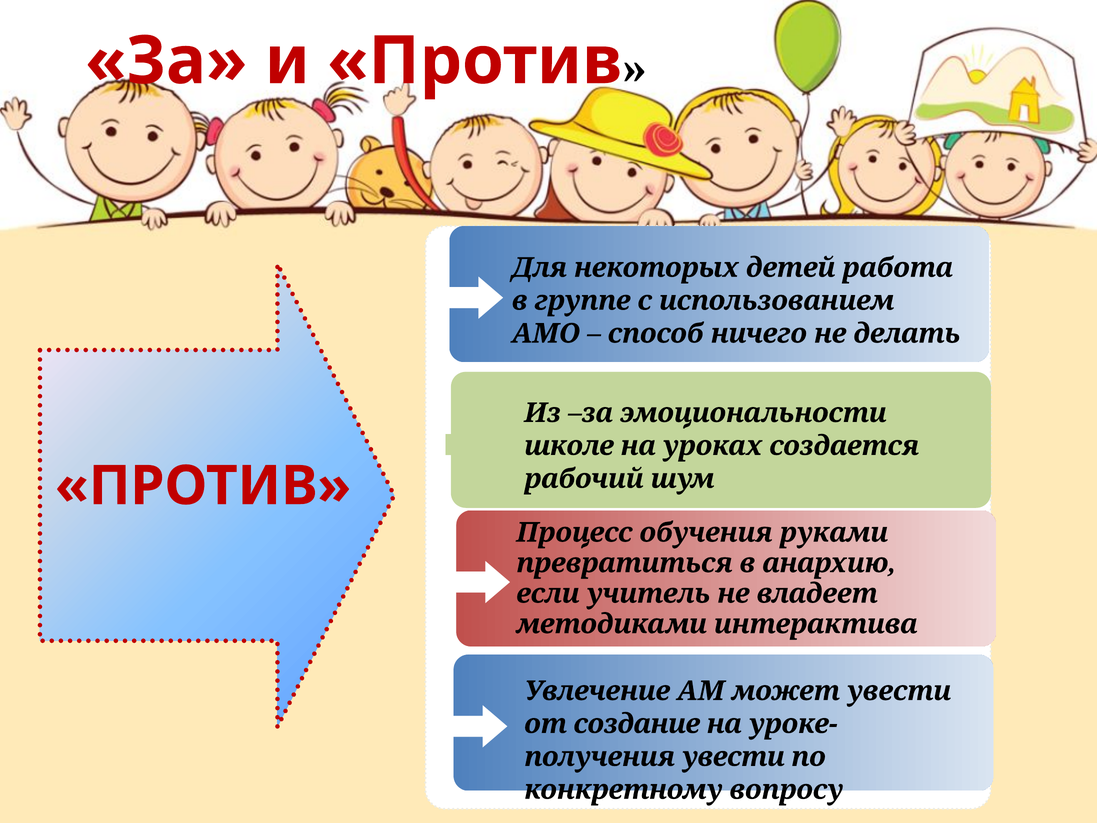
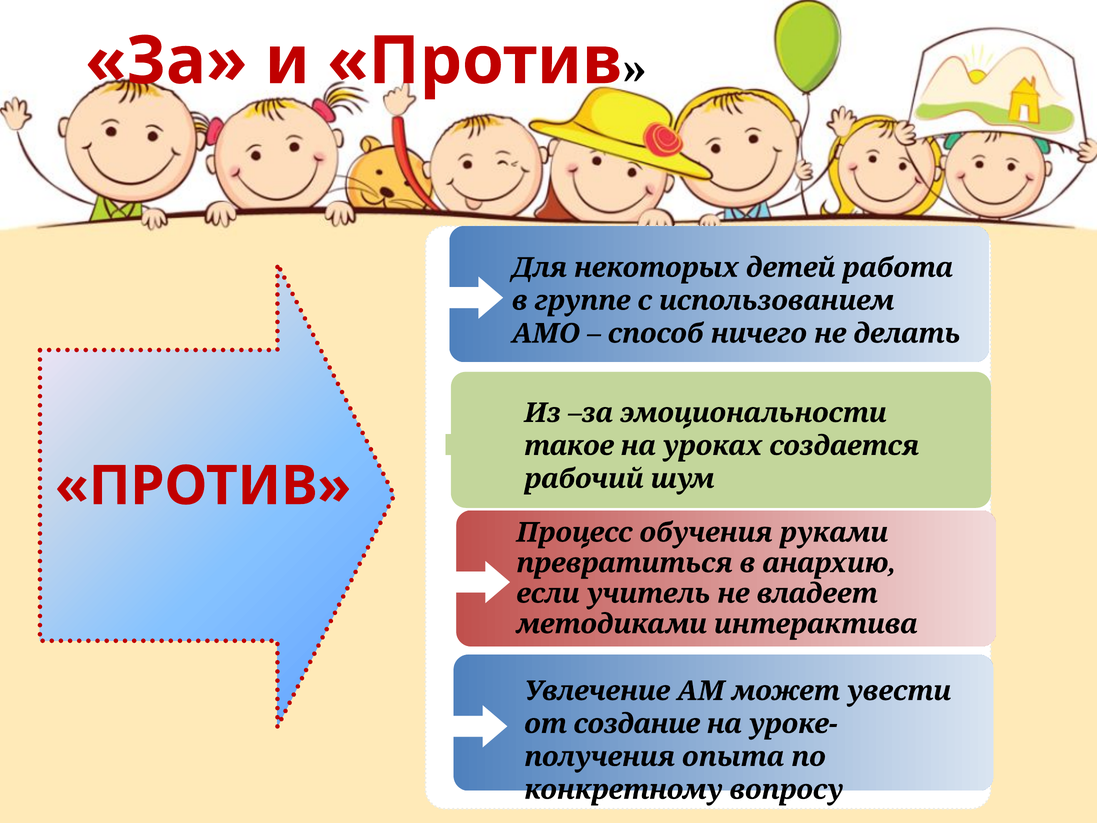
школе: школе -> такое (569, 446)
получения увести: увести -> опыта (733, 757)
